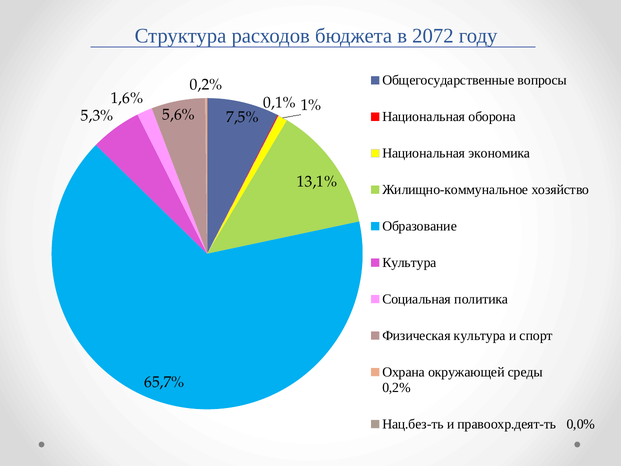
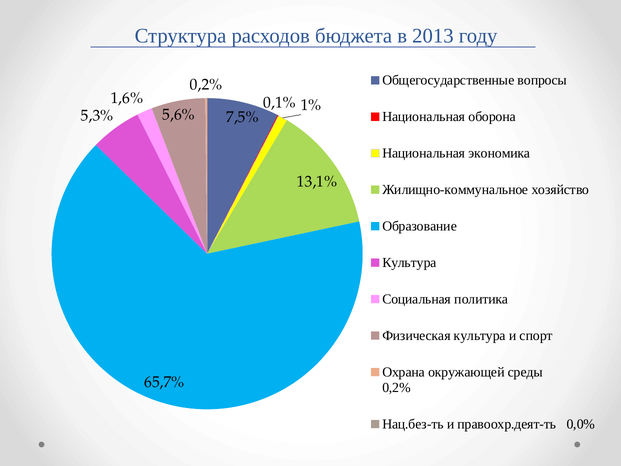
2072: 2072 -> 2013 (433, 36)
